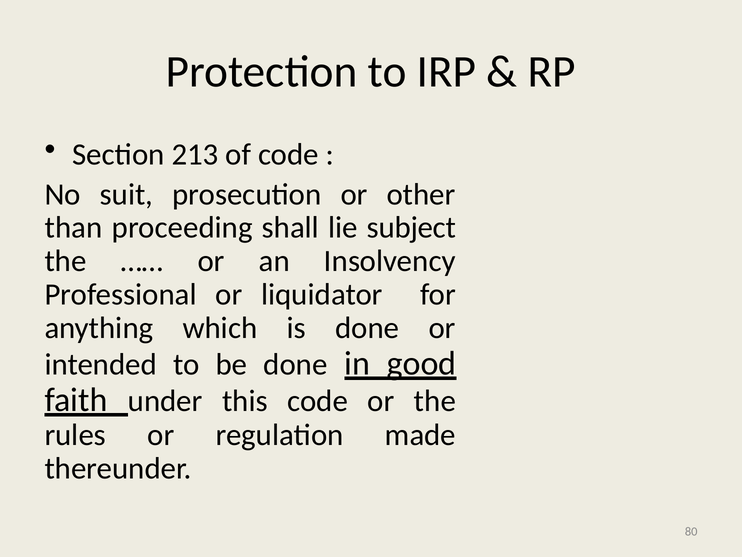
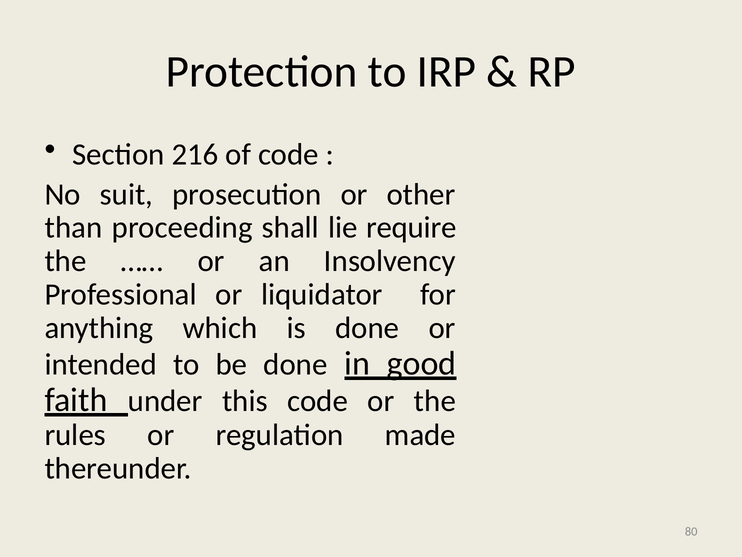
213: 213 -> 216 (195, 154)
subject: subject -> require (411, 228)
